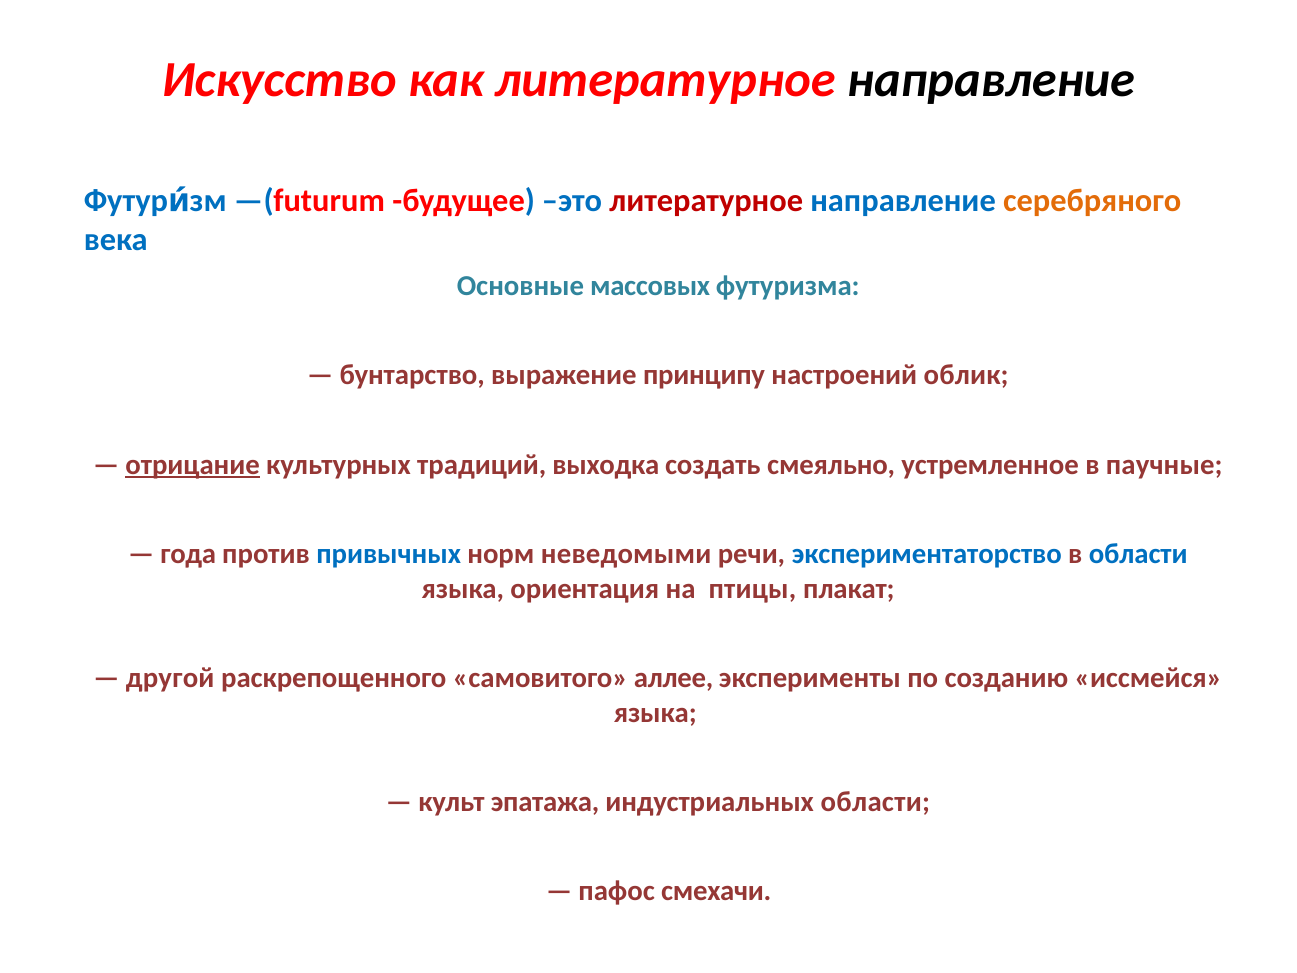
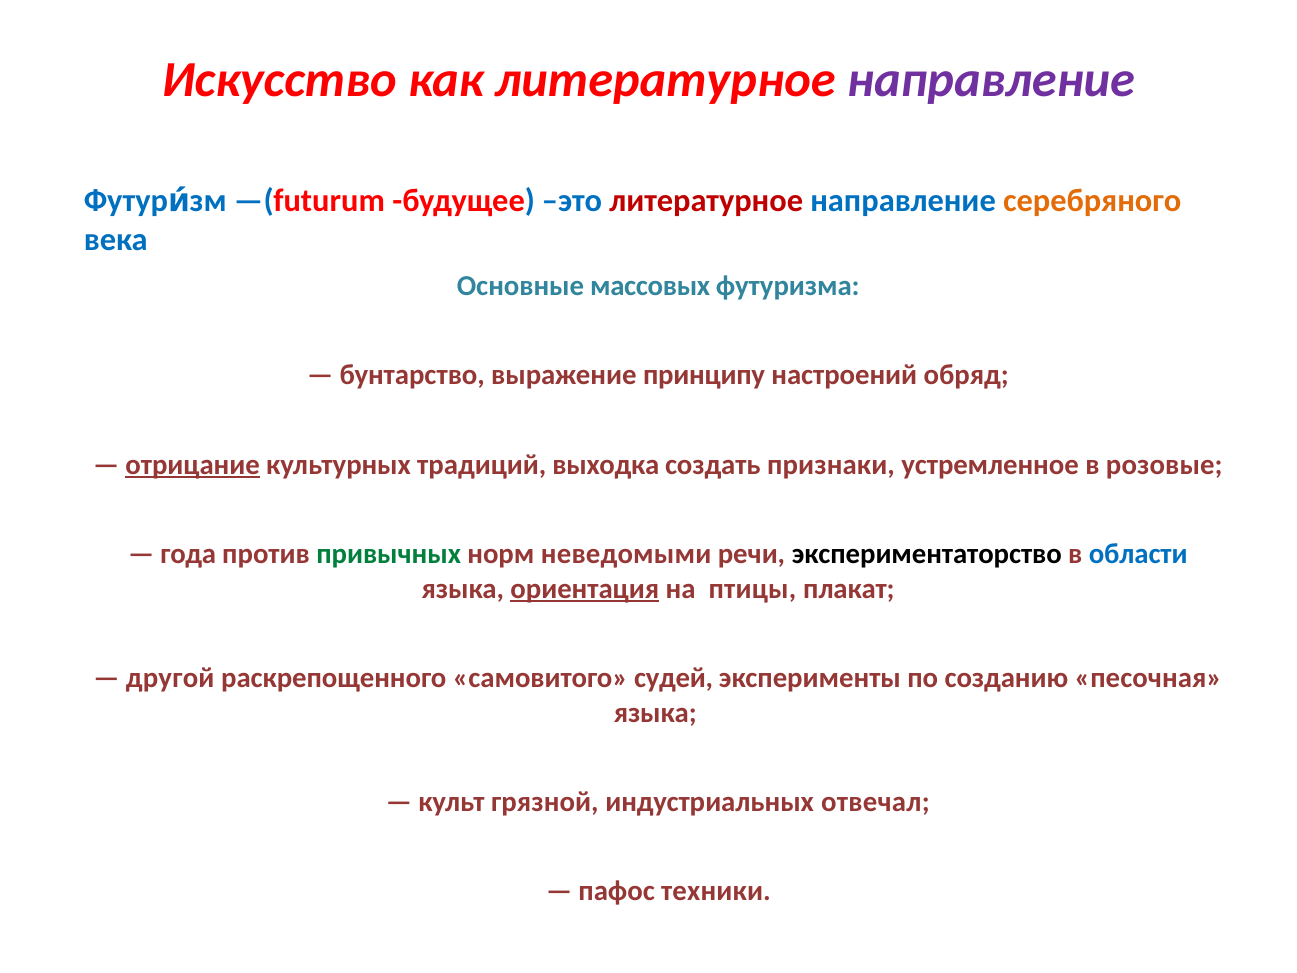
направление colour: black -> purple (991, 79)
облик: облик -> обряд (966, 375)
смеяльно: смеяльно -> признаки (831, 465)
паучные: паучные -> розовые (1164, 465)
привычных colour: blue -> green (389, 554)
экспериментаторство colour: blue -> black (927, 554)
ориентация underline: none -> present (585, 589)
аллее: аллее -> судей (674, 678)
иссмейся: иссмейся -> песочная (1148, 678)
эпатажа: эпатажа -> грязной (545, 802)
индустриальных области: области -> отвечал (875, 802)
смехачи: смехачи -> техники (716, 891)
